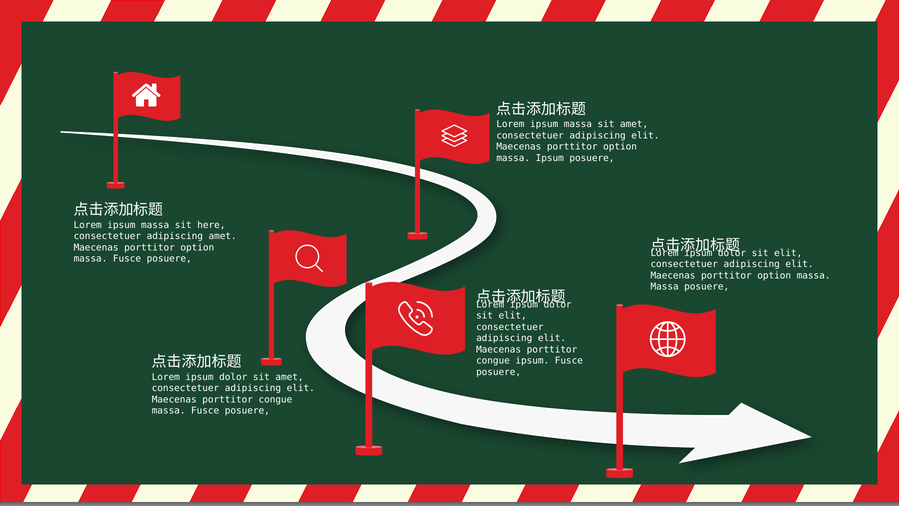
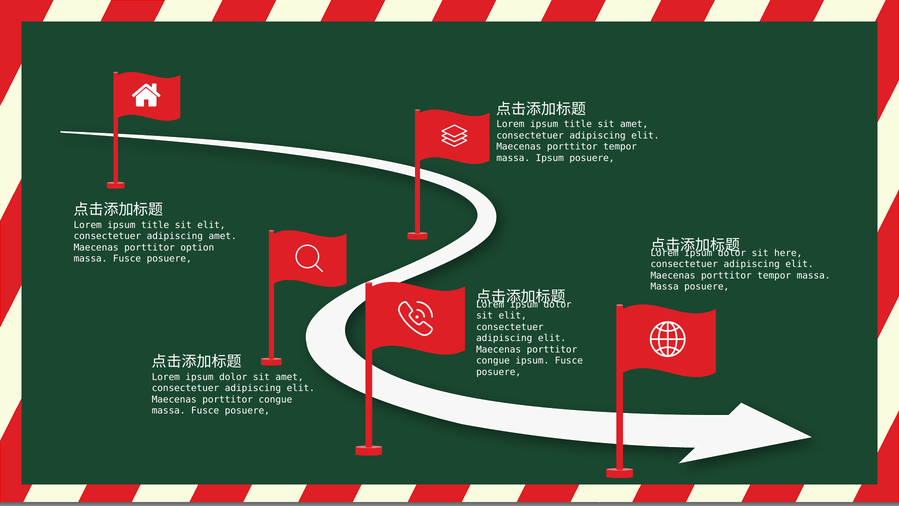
massa: massa -> title (578, 124)
option: option -> tempor (620, 147)
massa: massa -> title (155, 225)
here: here -> elit (211, 225)
elit: elit -> here (788, 253)
option: option -> tempor (774, 275)
